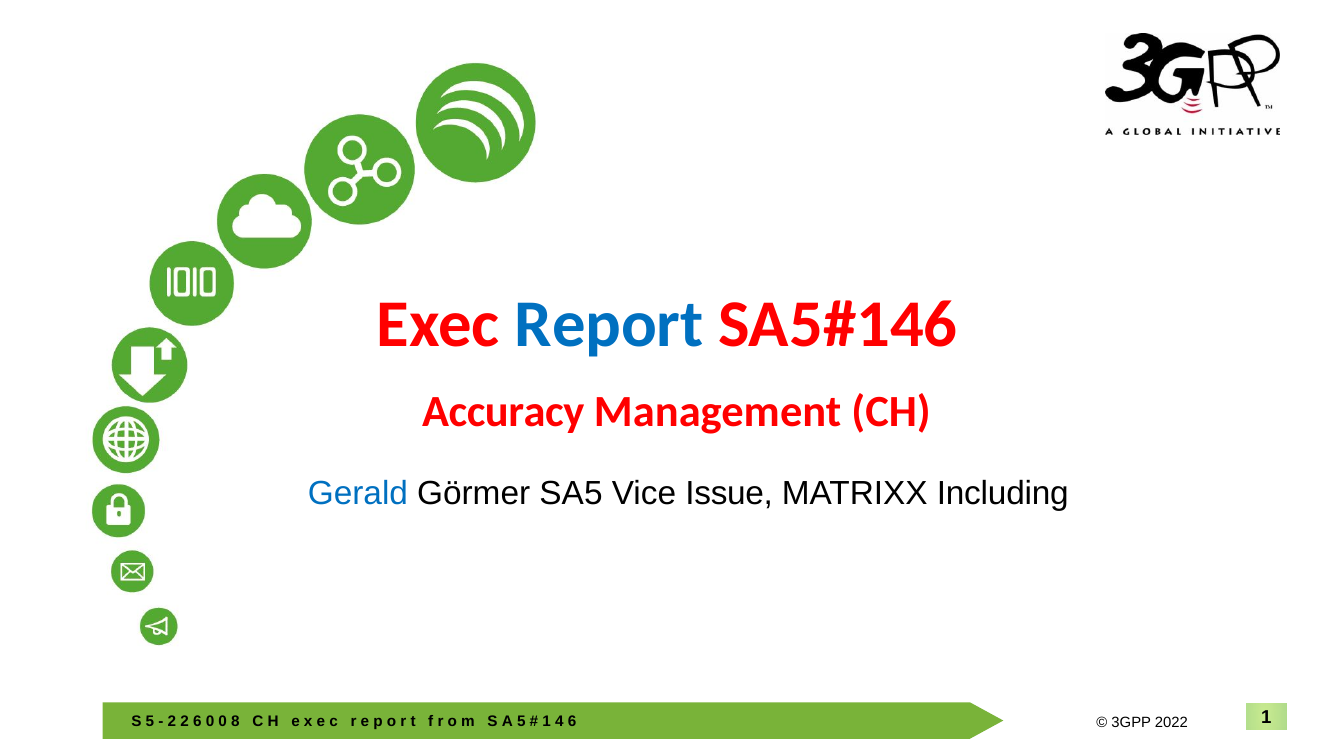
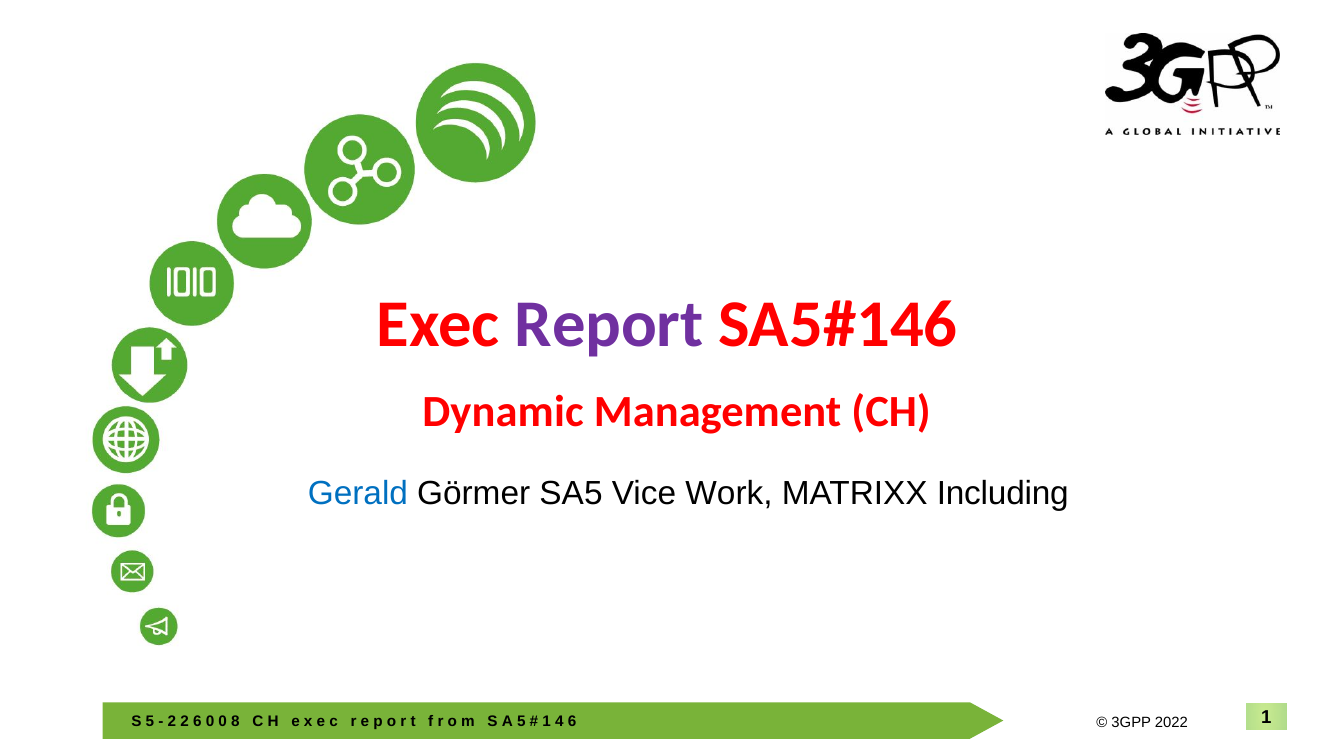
Report colour: blue -> purple (609, 324)
Accuracy: Accuracy -> Dynamic (503, 412)
Issue: Issue -> Work (729, 494)
